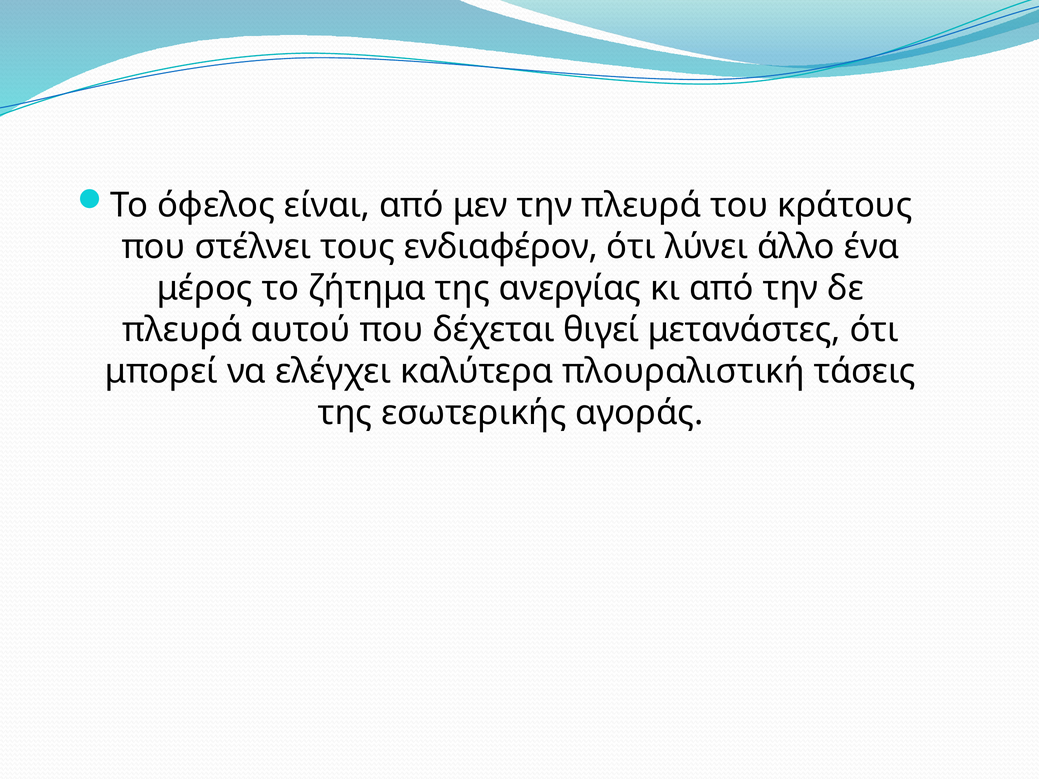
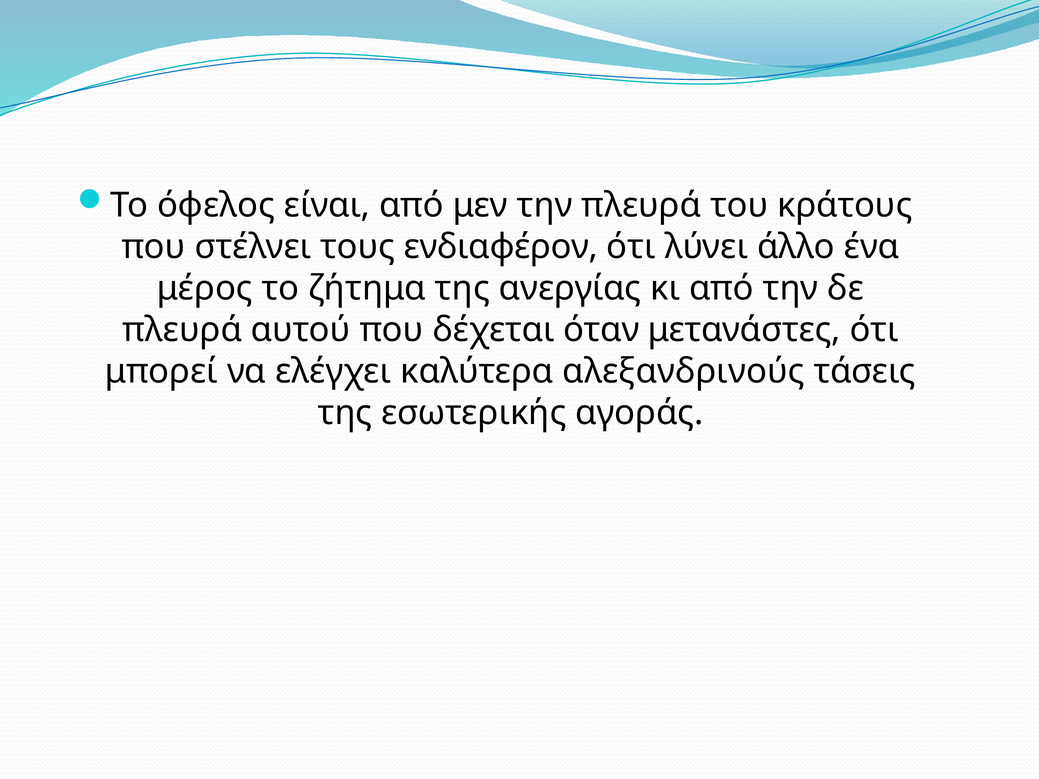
θιγεί: θιγεί -> όταν (601, 330)
πλουραλιστική: πλουραλιστική -> αλεξανδρινούς (684, 371)
